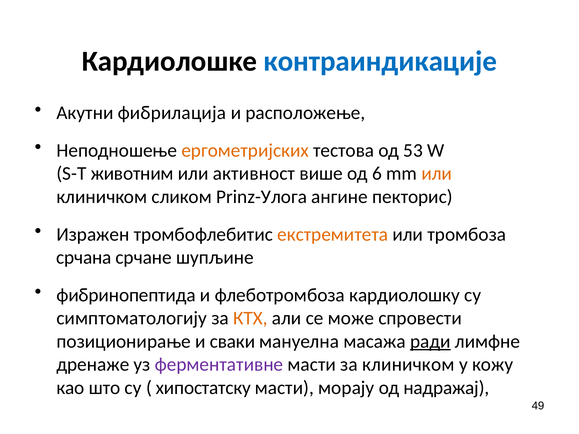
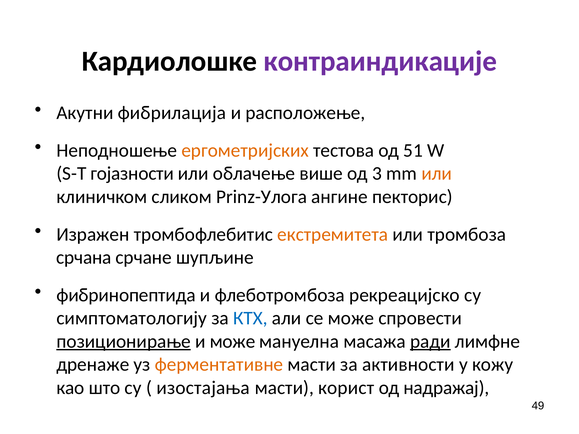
контраиндикације colour: blue -> purple (380, 61)
53: 53 -> 51 (413, 151)
животним: животним -> гојазности (132, 174)
активност: активност -> облачење (254, 174)
6: 6 -> 3 (377, 174)
кардиолошку: кардиолошку -> рекреацијско (405, 295)
КТХ colour: orange -> blue (250, 318)
позиционирање underline: none -> present (124, 342)
и сваки: сваки -> може (233, 342)
ферментативне colour: purple -> orange (219, 365)
за клиничком: клиничком -> активности (408, 365)
хипостатску: хипостатску -> изостајања (203, 388)
морају: морају -> корист (346, 388)
